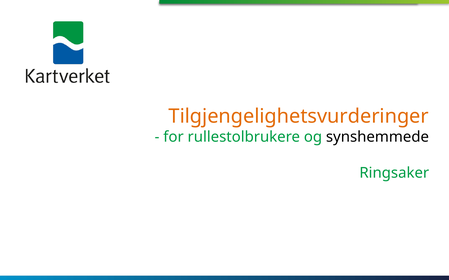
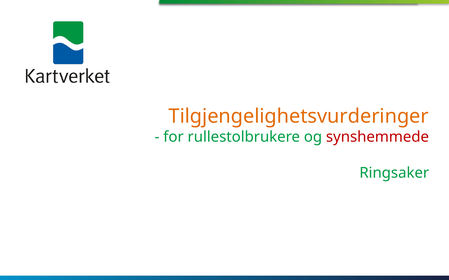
synshemmede colour: black -> red (377, 137)
